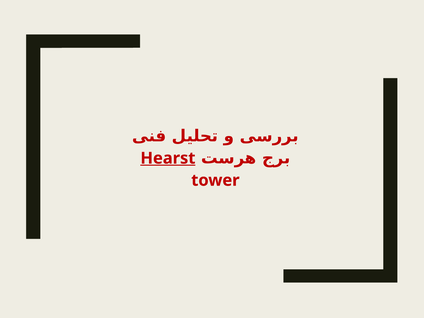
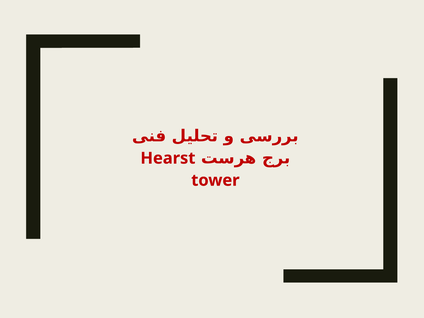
Hearst underline: present -> none (168, 158)
